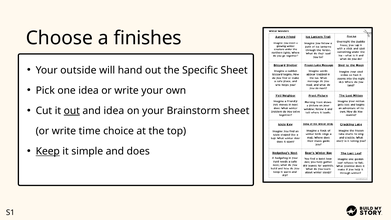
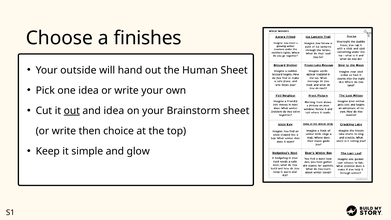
Specific: Specific -> Human (200, 70)
time: time -> then (90, 131)
Keep underline: present -> none (48, 151)
does: does -> glow (138, 151)
